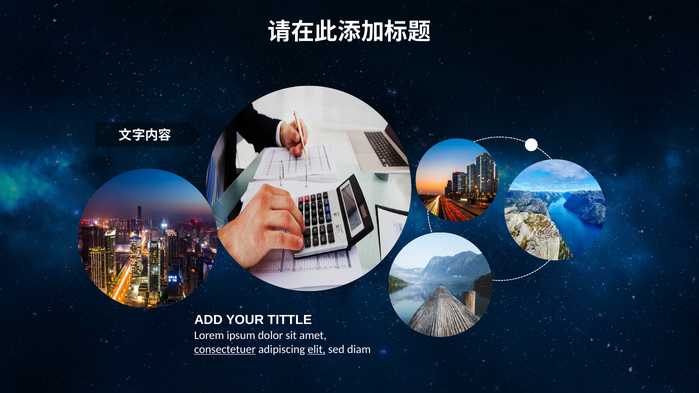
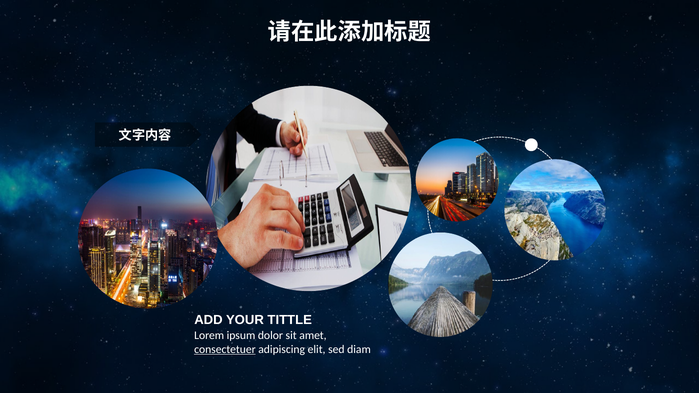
elit underline: present -> none (317, 349)
